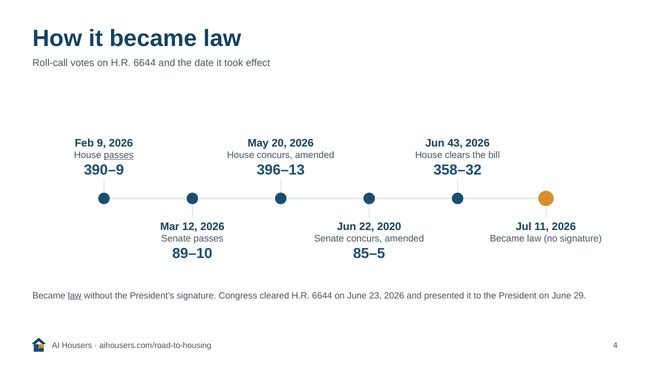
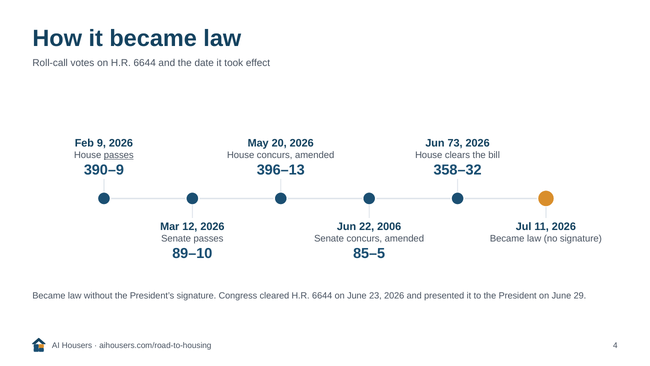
43: 43 -> 73 (455, 143)
2020: 2020 -> 2006 (389, 226)
law underline: present -> none (75, 295)
